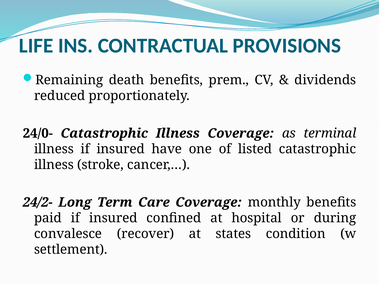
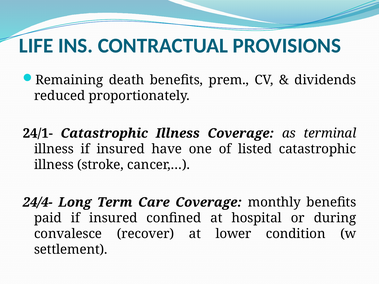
24/0-: 24/0- -> 24/1- (38, 133)
24/2-: 24/2- -> 24/4- (38, 202)
states: states -> lower (233, 234)
